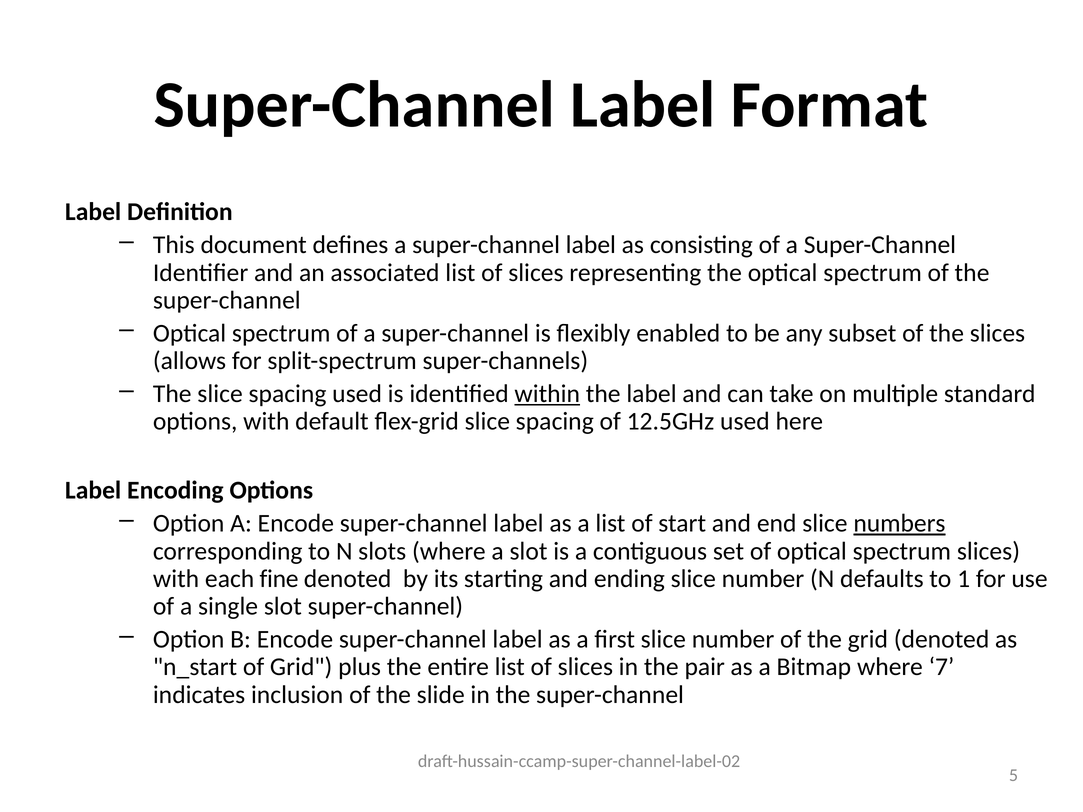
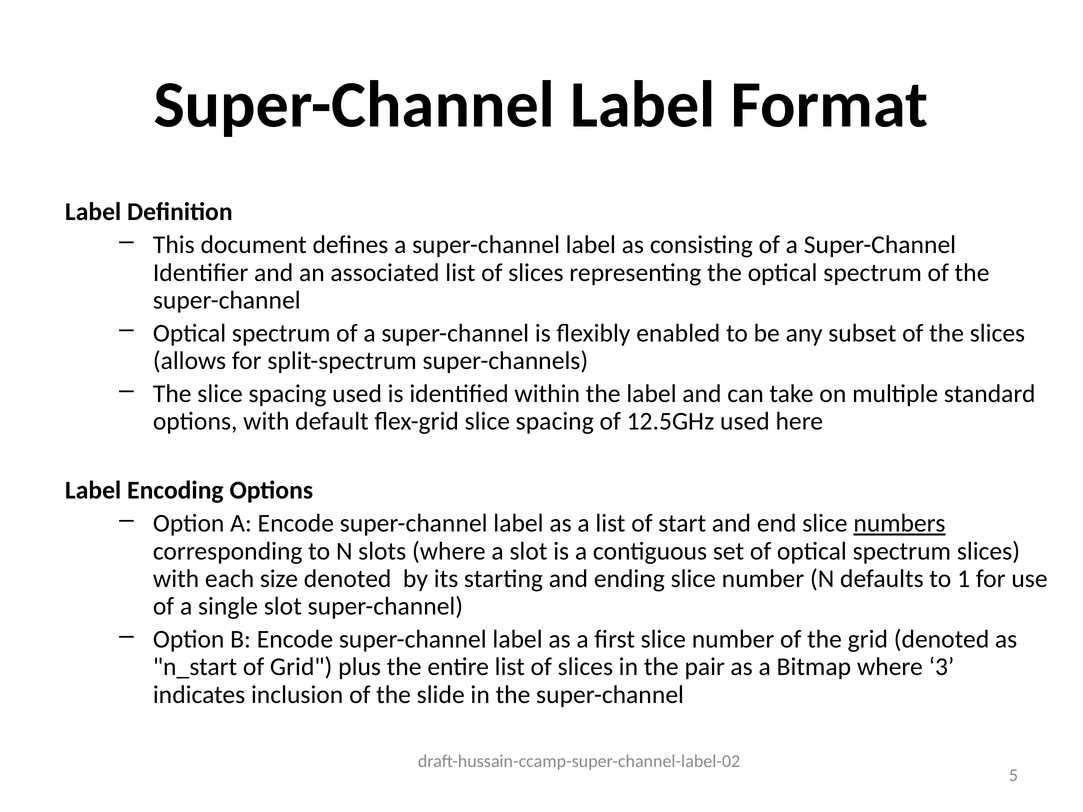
within underline: present -> none (547, 394)
fine: fine -> size (279, 579)
7: 7 -> 3 (941, 667)
